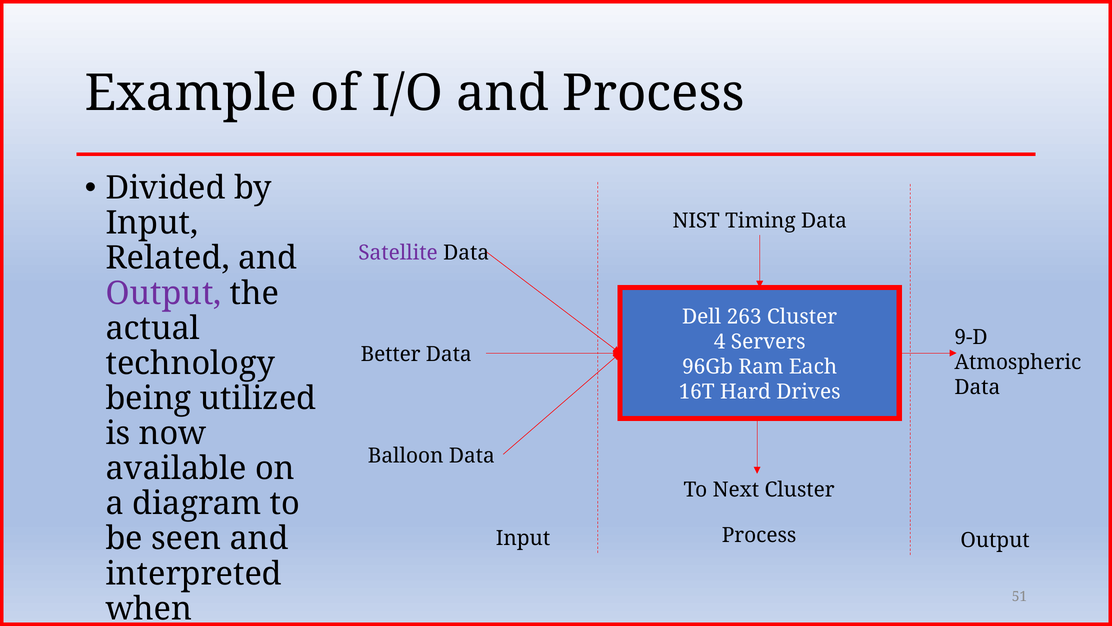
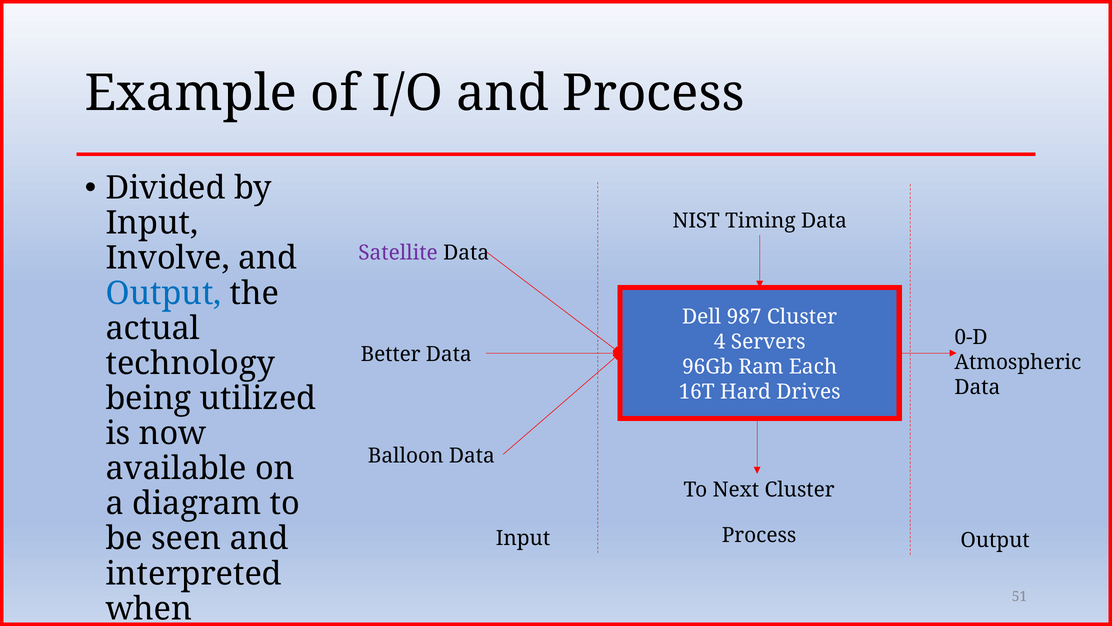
Related: Related -> Involve (168, 258)
Output colour: purple -> blue (164, 293)
263: 263 -> 987 (744, 317)
9-D: 9-D -> 0-D (971, 337)
